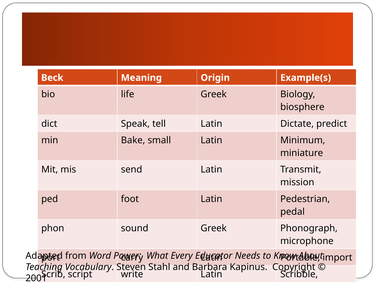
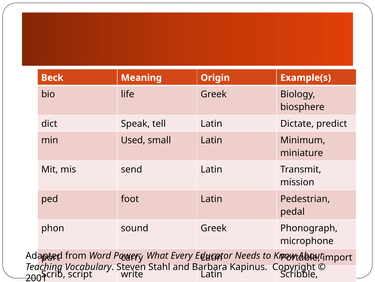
Bake: Bake -> Used (133, 140)
